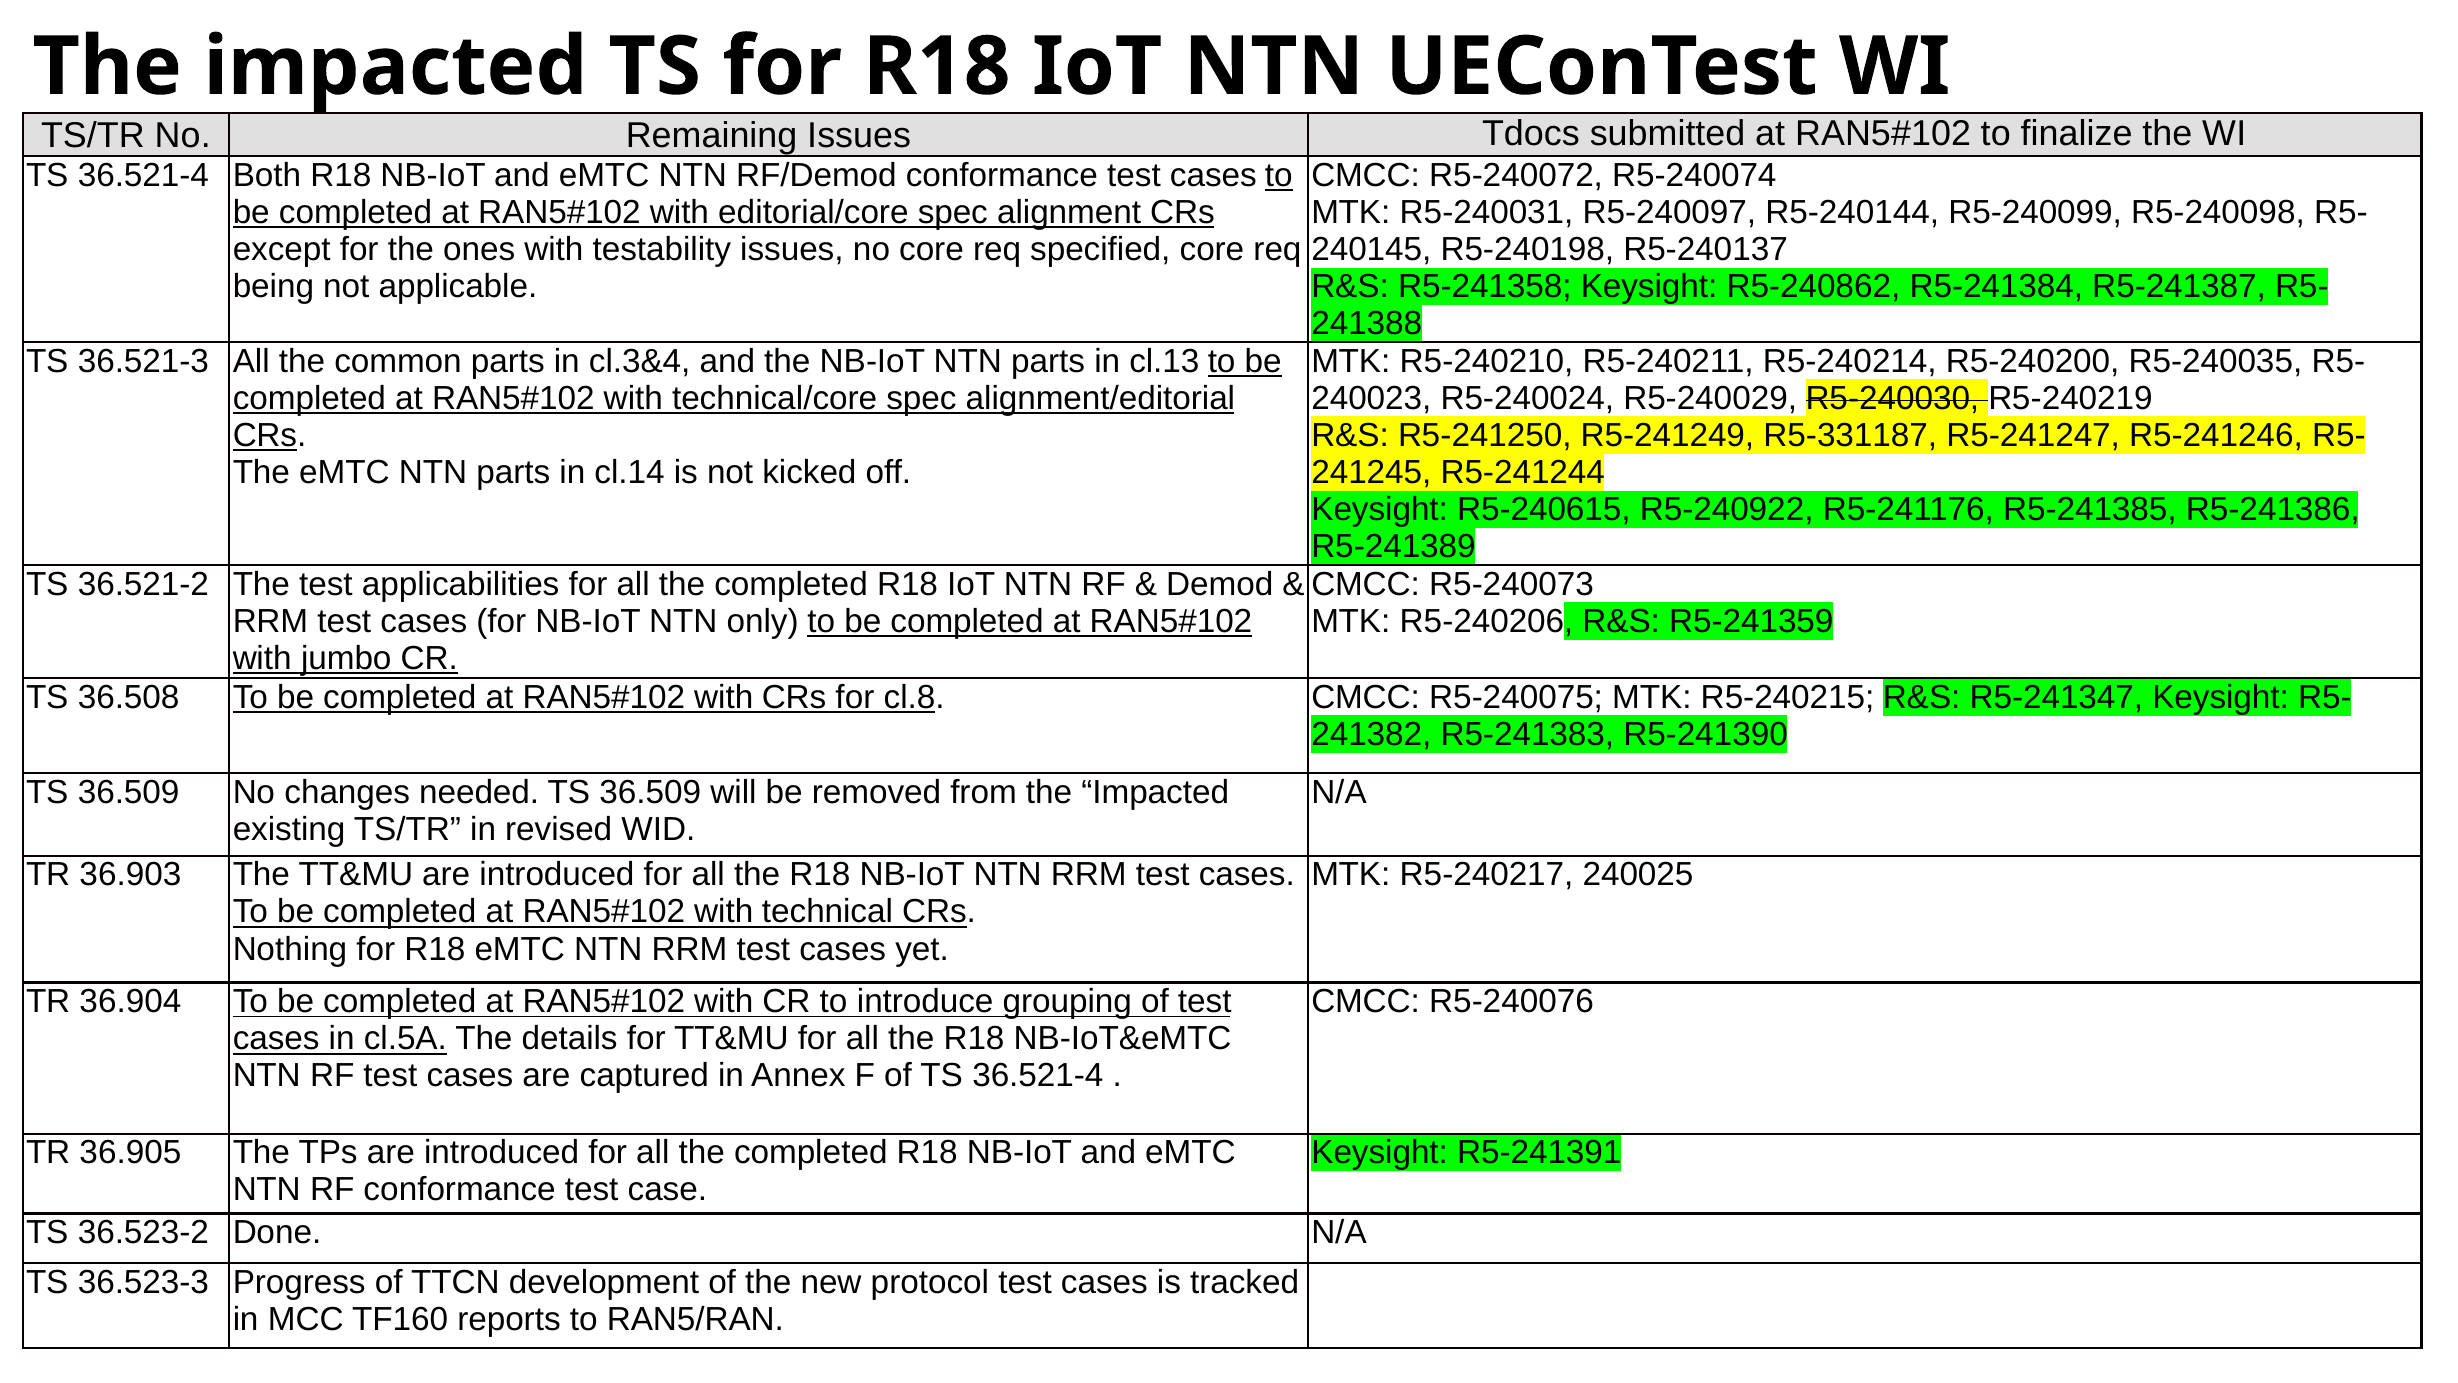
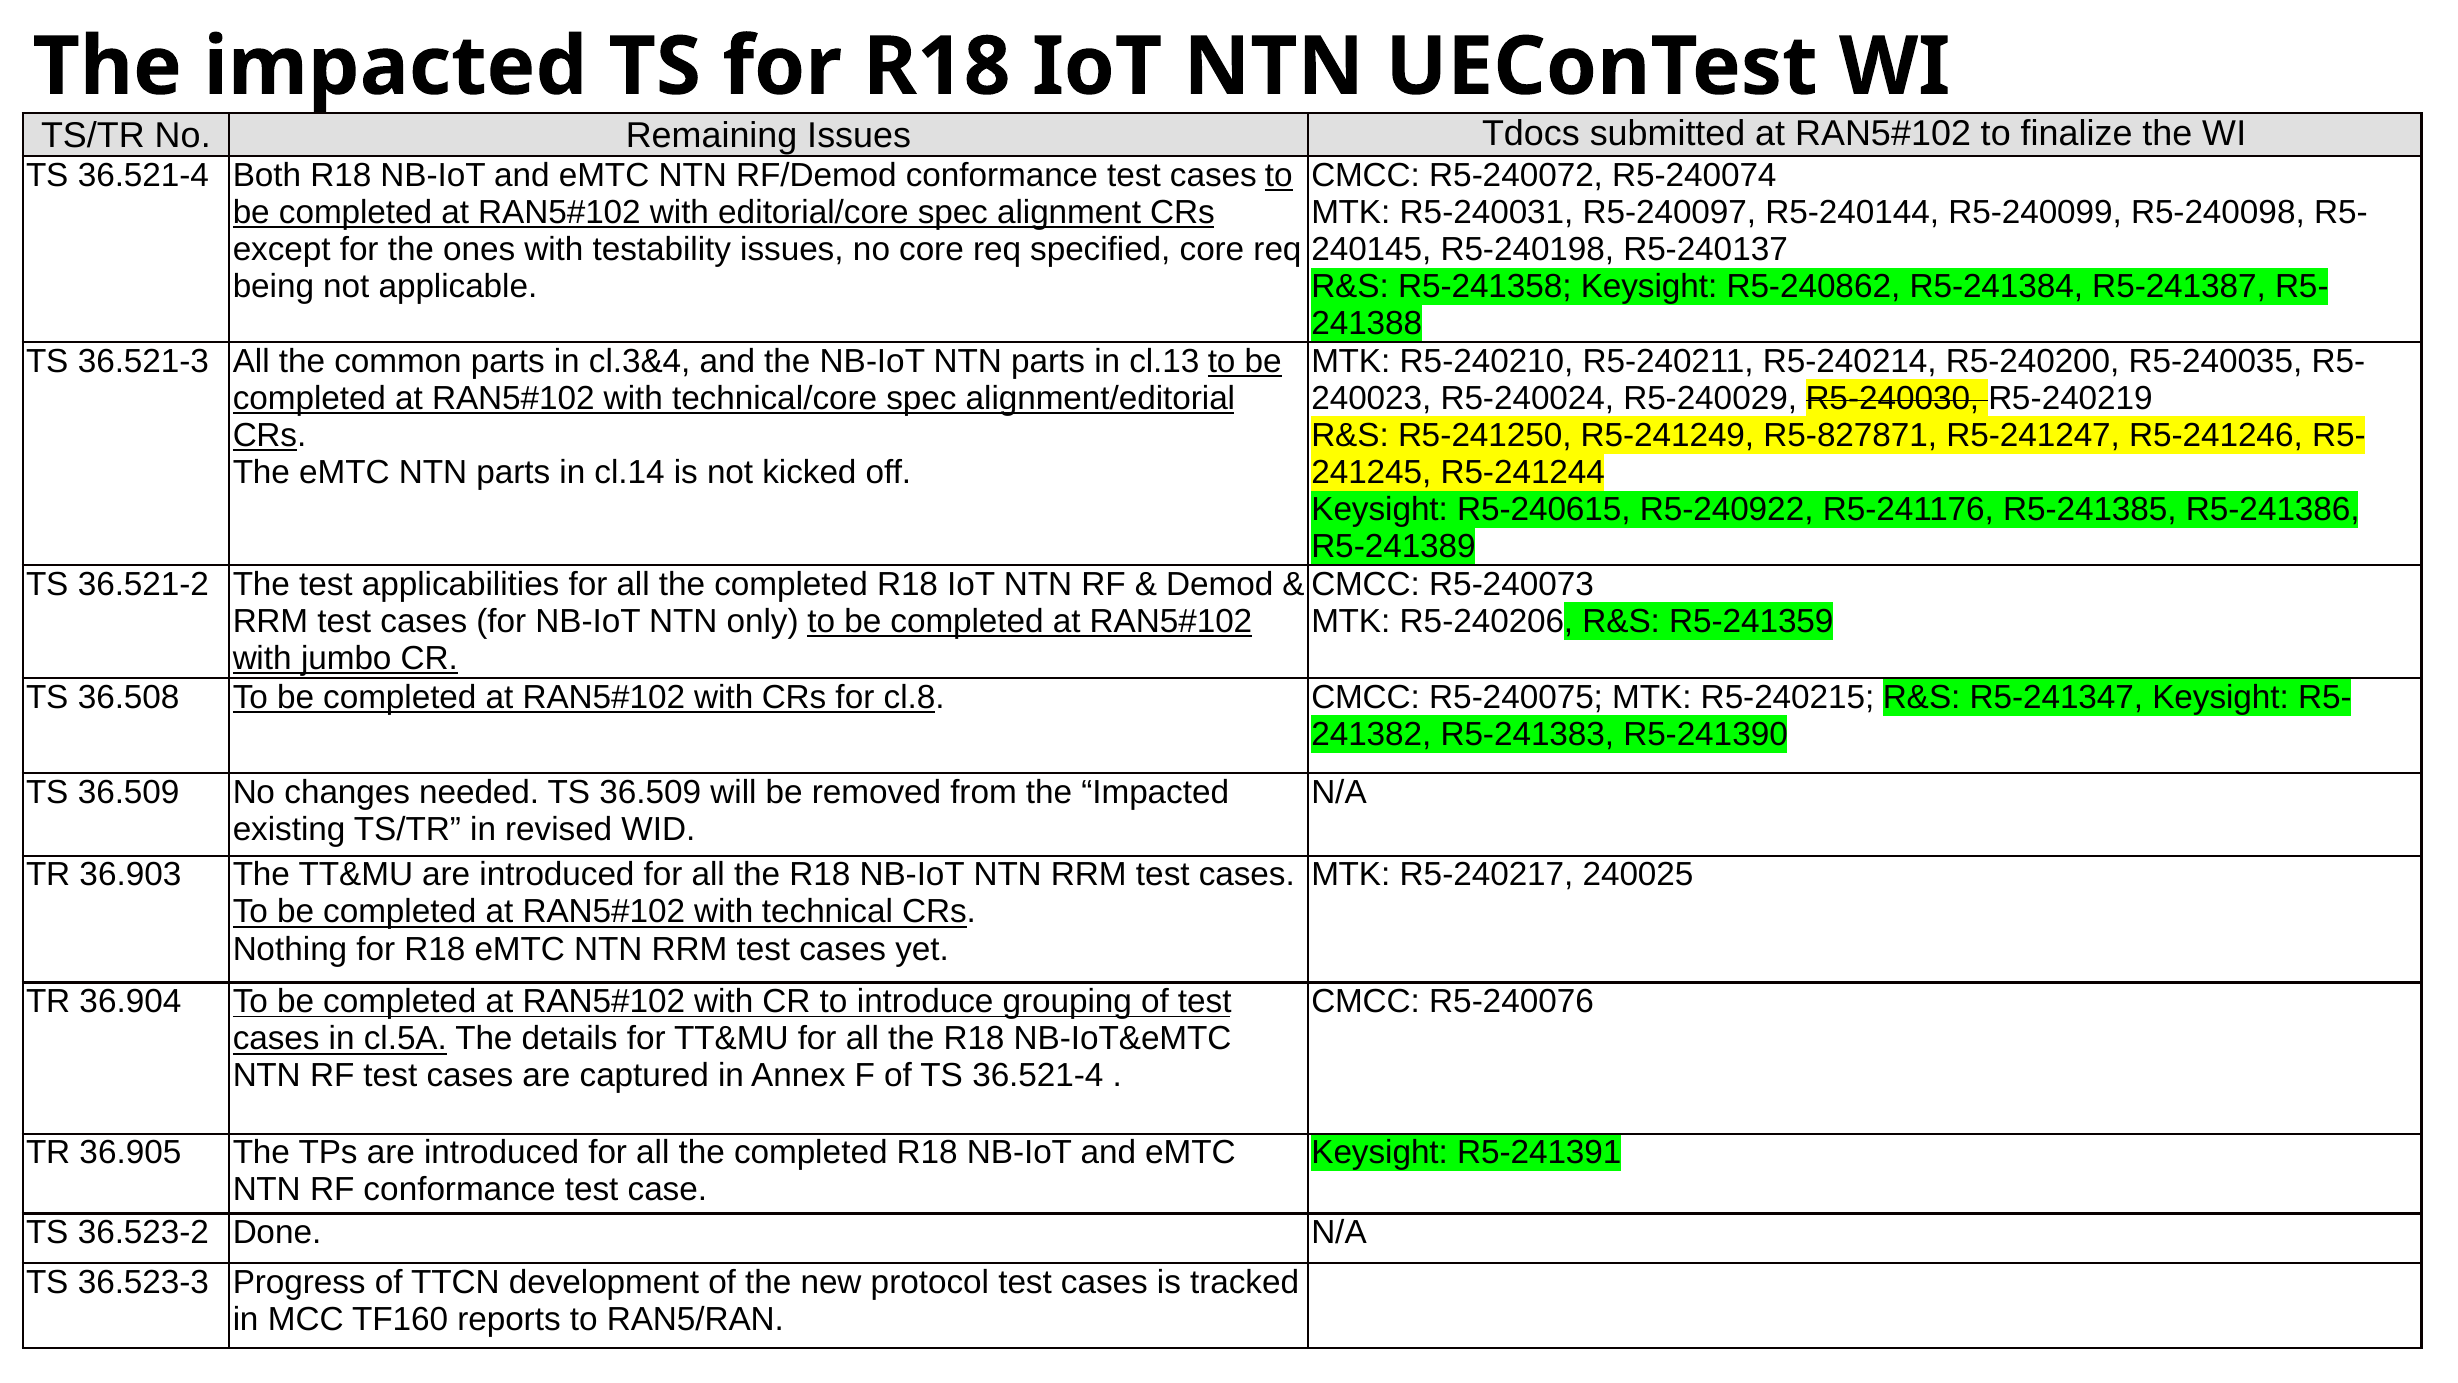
R5-331187: R5-331187 -> R5-827871 (1850, 435)
